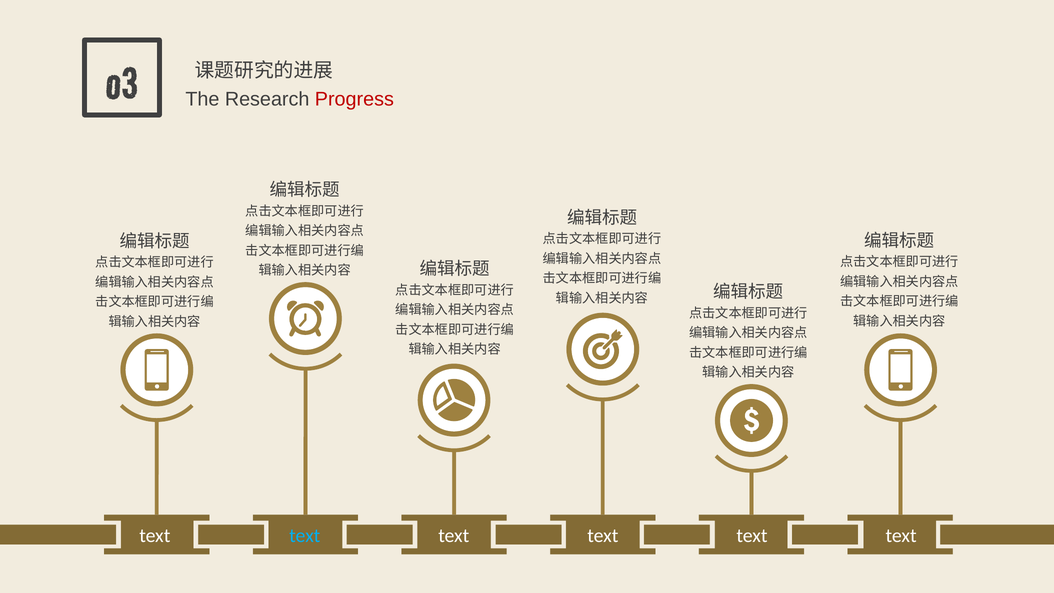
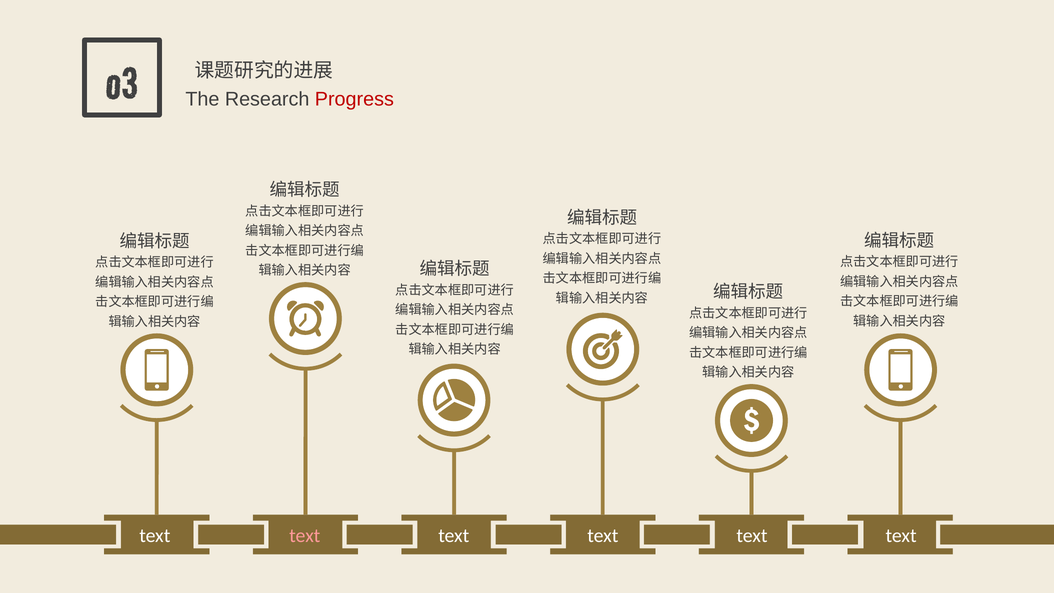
text colour: light blue -> pink (305, 536)
